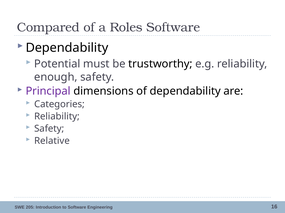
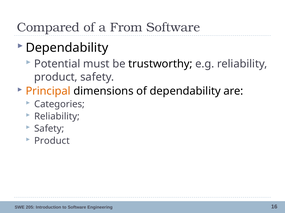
Roles: Roles -> From (126, 27)
enough: enough -> product (56, 77)
Principal colour: purple -> orange (48, 91)
Relative: Relative -> Product (52, 141)
